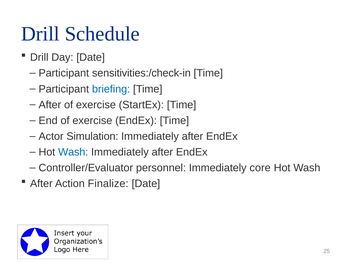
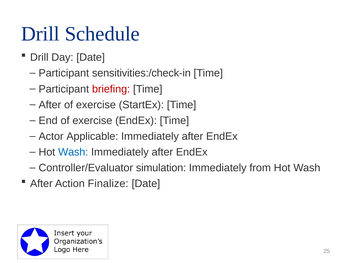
briefing colour: blue -> red (111, 89)
Simulation: Simulation -> Applicable (92, 136)
personnel: personnel -> simulation (161, 168)
core: core -> from (260, 168)
